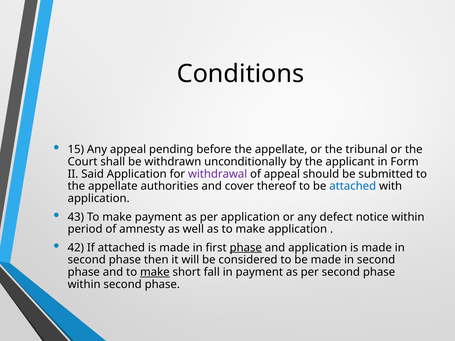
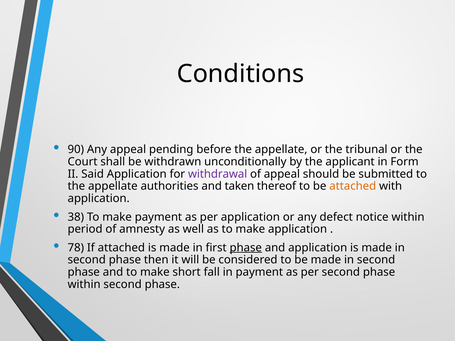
15: 15 -> 90 (76, 150)
cover: cover -> taken (239, 186)
attached colour: blue -> orange (353, 186)
43: 43 -> 38 (76, 217)
42: 42 -> 78 (76, 248)
make underline: present -> none (155, 272)
